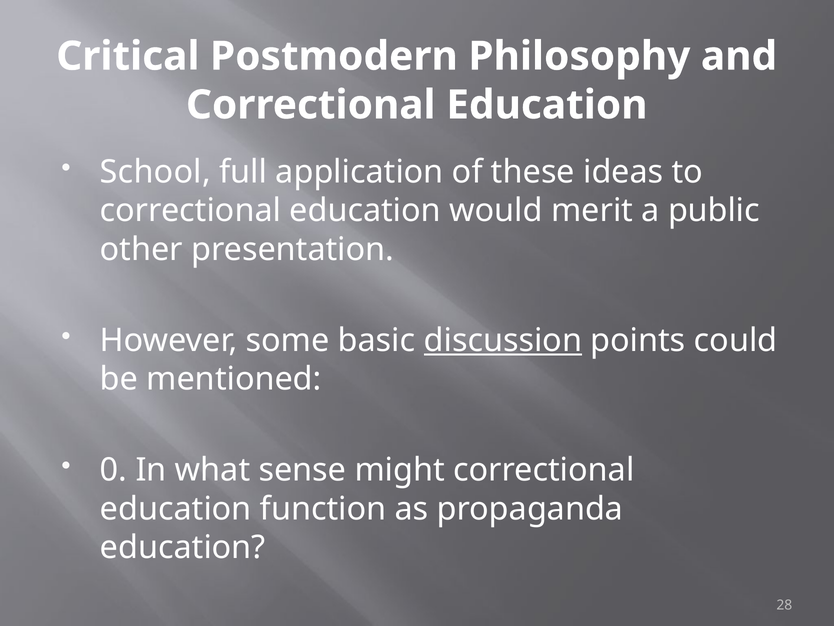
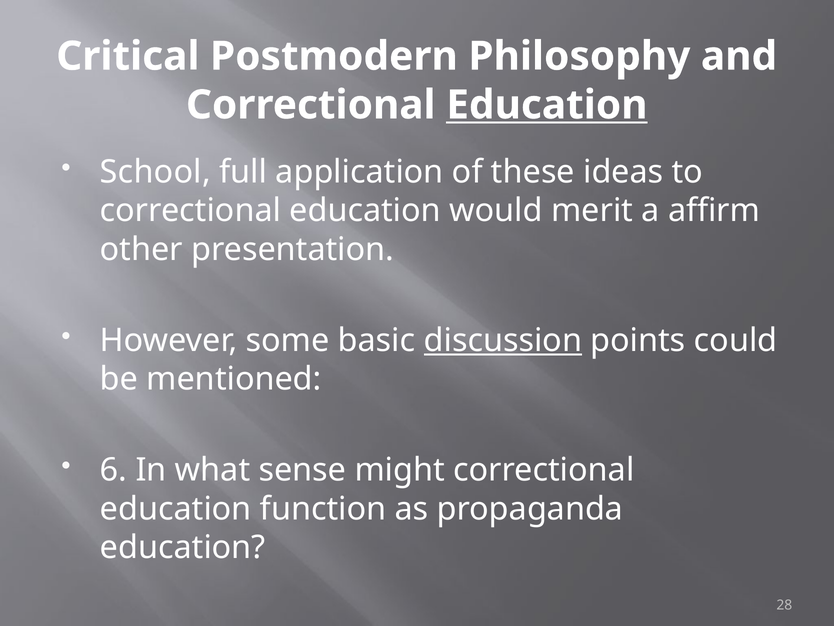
Education underline: none -> present (547, 105)
public: public -> affirm (714, 211)
0: 0 -> 6 (114, 470)
